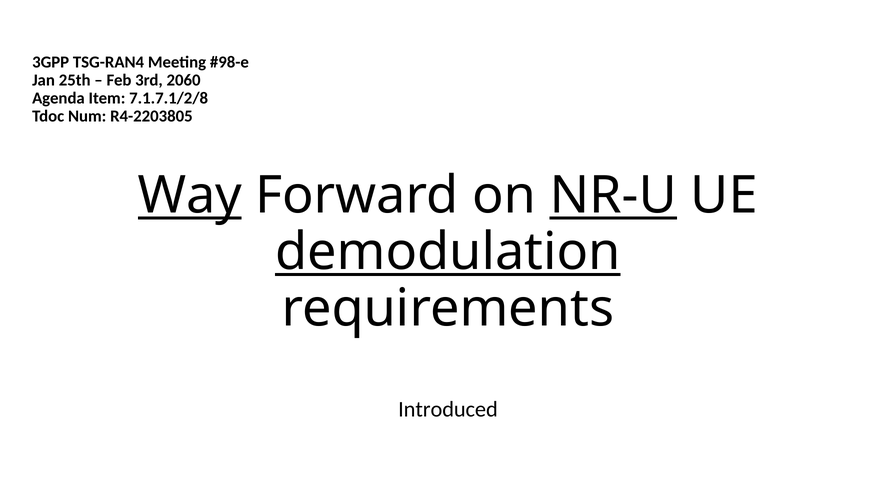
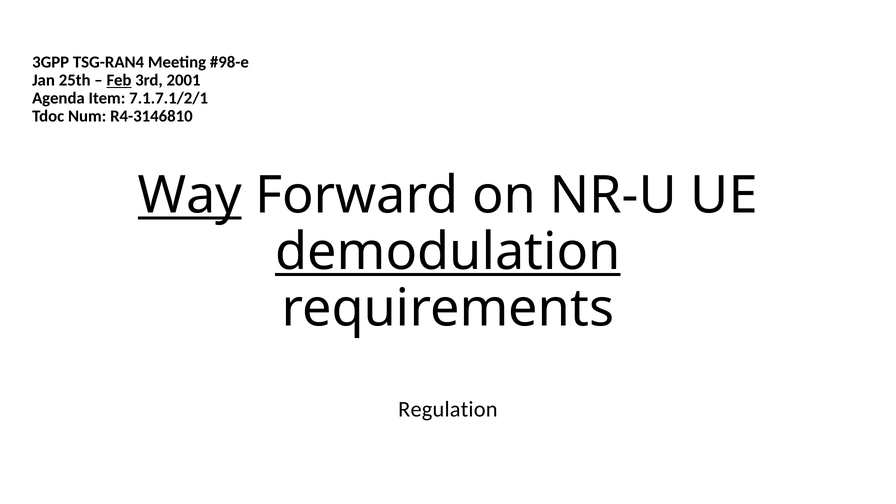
Feb underline: none -> present (119, 80)
2060: 2060 -> 2001 (184, 80)
7.1.7.1/2/8: 7.1.7.1/2/8 -> 7.1.7.1/2/1 (169, 98)
R4-2203805: R4-2203805 -> R4-3146810 (151, 116)
NR-U underline: present -> none (613, 196)
Introduced: Introduced -> Regulation (448, 410)
